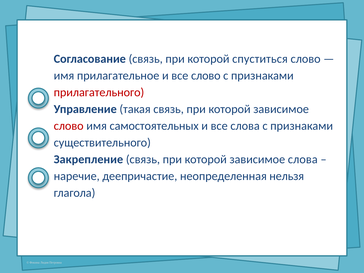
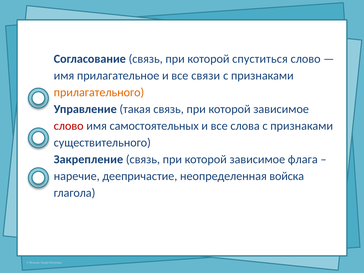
все слово: слово -> связи (206, 76)
прилагательного colour: red -> orange (99, 92)
зависимое слова: слова -> флага (303, 159)
нельзя: нельзя -> войска (287, 176)
